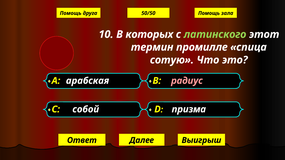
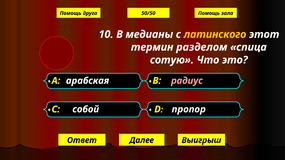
которых: которых -> медианы (149, 34)
латинского colour: light green -> yellow (215, 34)
промилле: промилле -> разделом (202, 47)
призма: призма -> пропор (189, 109)
